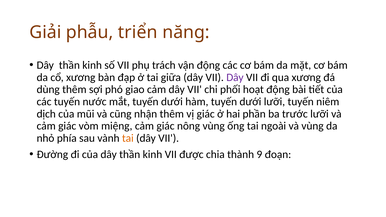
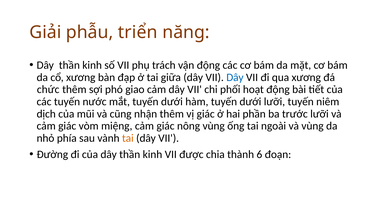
Dây colour: purple -> blue (235, 77)
dùng: dùng -> chức (48, 90)
9: 9 -> 6 (259, 154)
